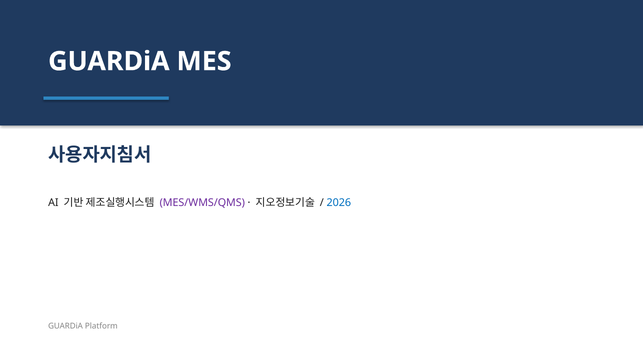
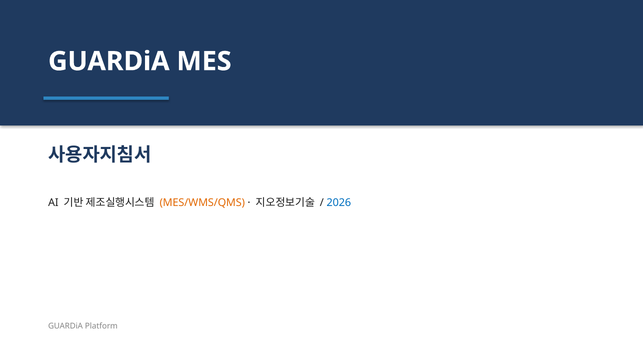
MES/WMS/QMS colour: purple -> orange (202, 202)
